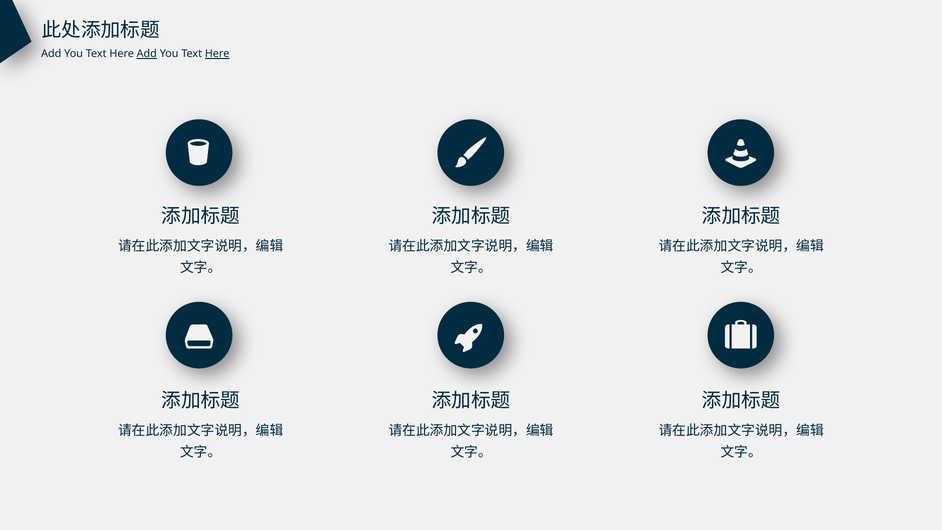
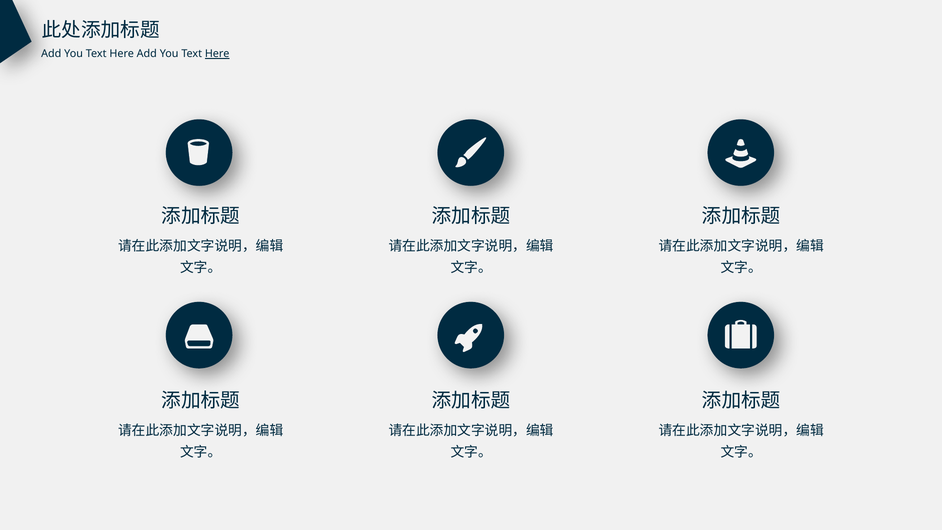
Add underline: present -> none (147, 54)
